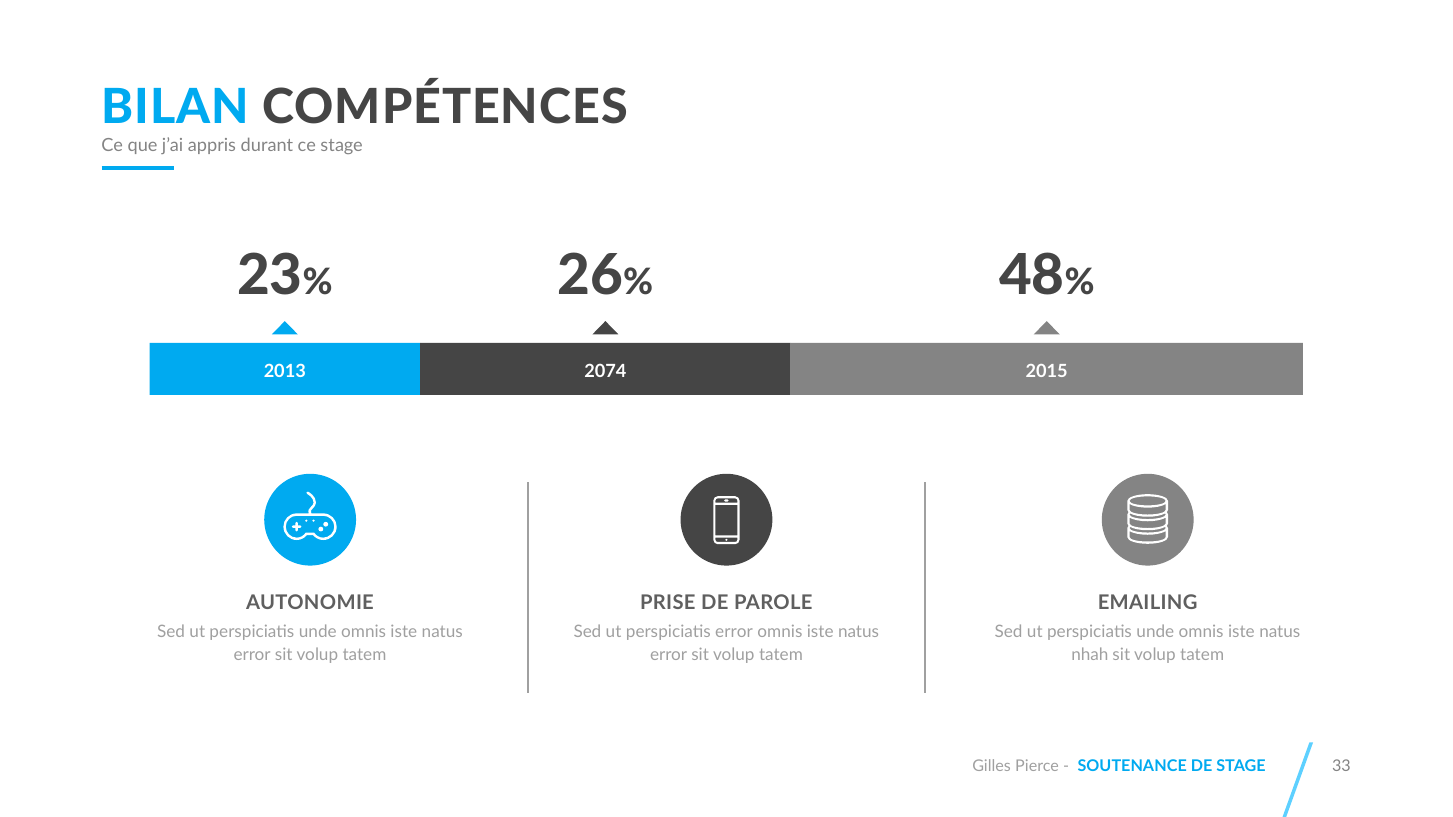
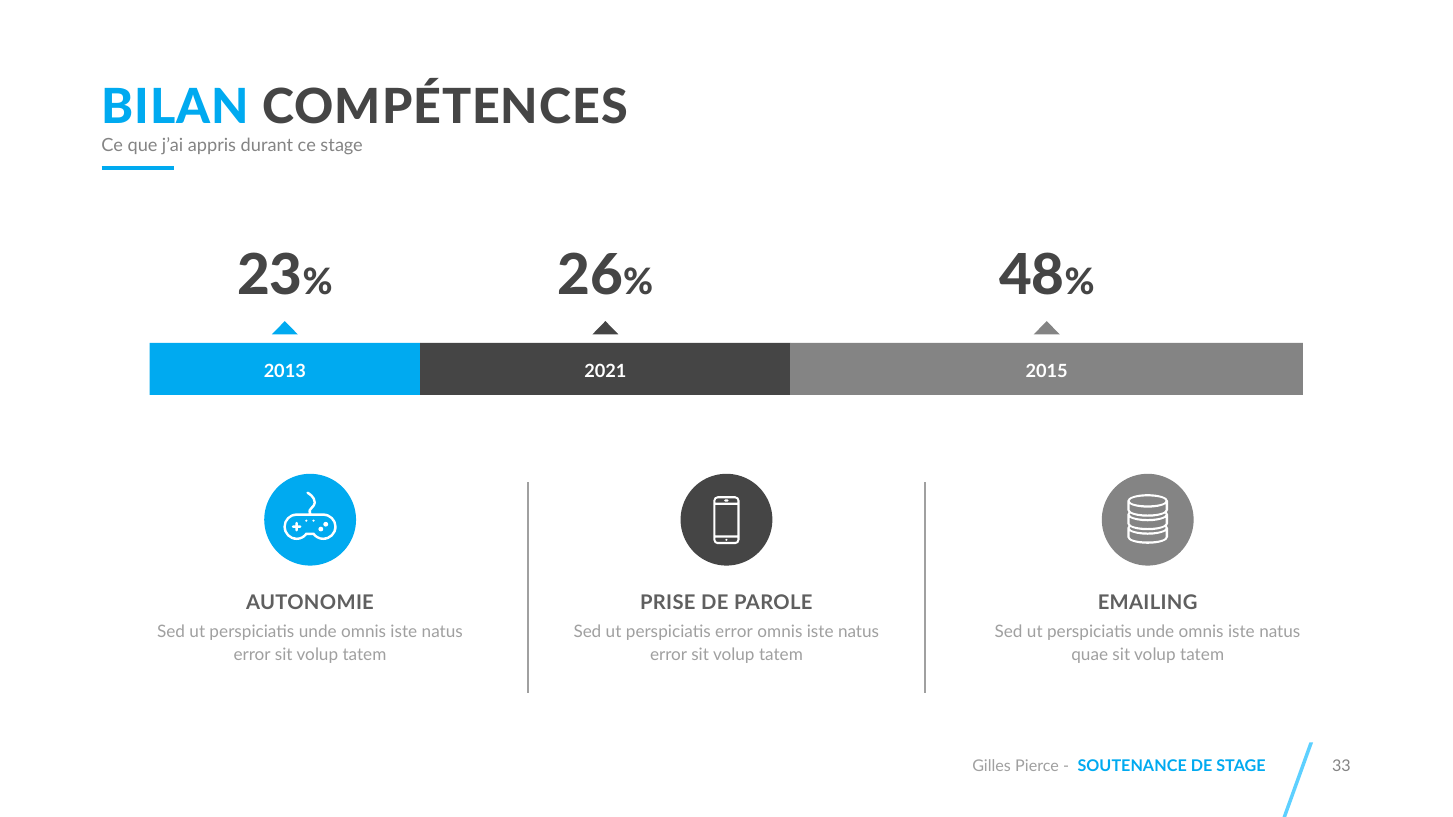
2074: 2074 -> 2021 (605, 372)
nhah: nhah -> quae (1090, 655)
